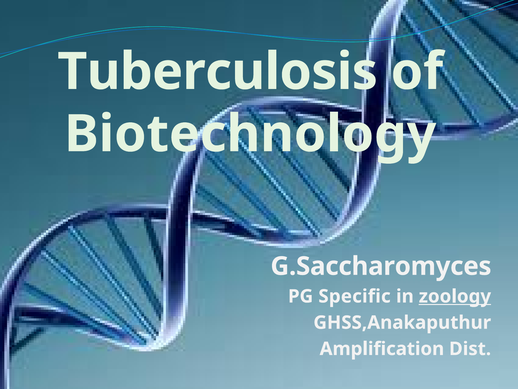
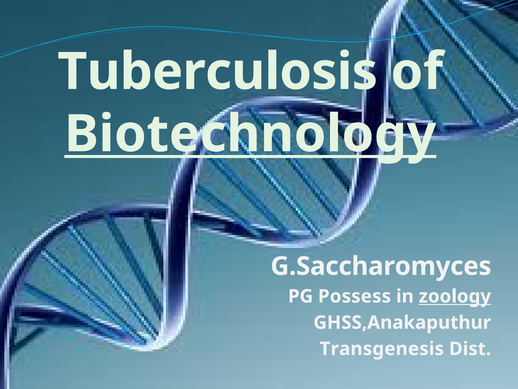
Biotechnology underline: none -> present (250, 134)
Specific: Specific -> Possess (355, 296)
Amplification: Amplification -> Transgenesis (382, 348)
